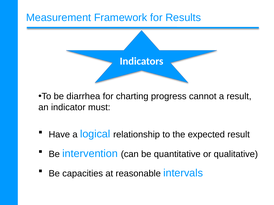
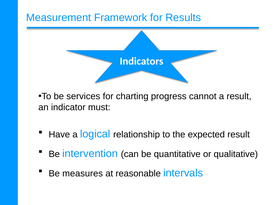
diarrhea: diarrhea -> services (83, 97)
capacities: capacities -> measures (83, 174)
